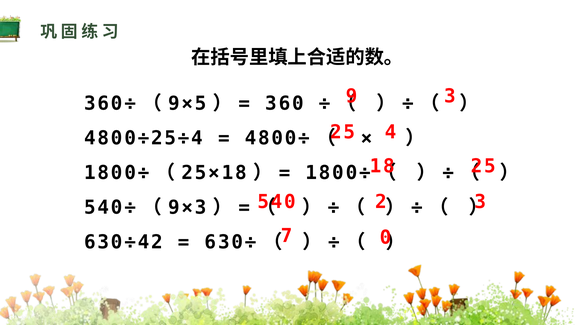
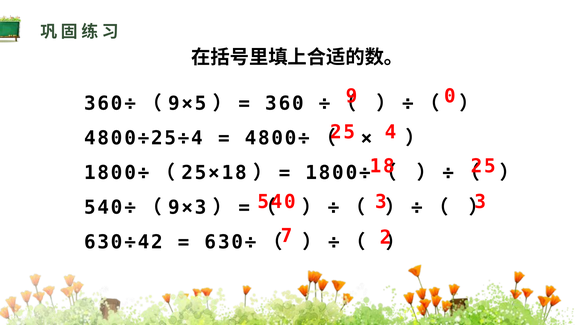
3: 3 -> 0 (450, 96)
2: 2 -> 3 (381, 202)
0: 0 -> 2 (386, 237)
